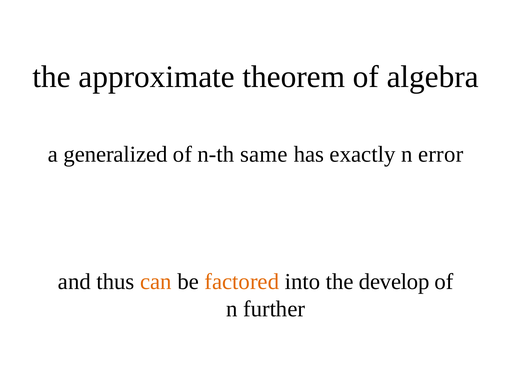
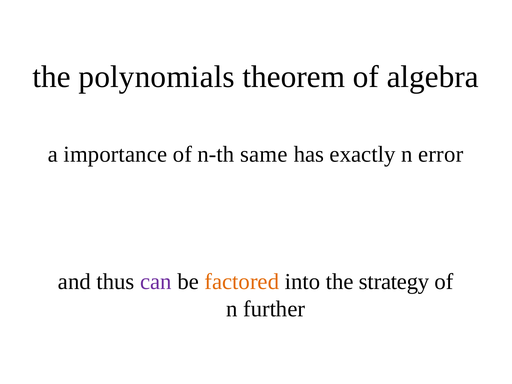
approximate: approximate -> polynomials (157, 77)
generalized: generalized -> importance (115, 154)
can colour: orange -> purple (156, 282)
develop: develop -> strategy (394, 282)
